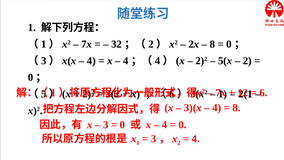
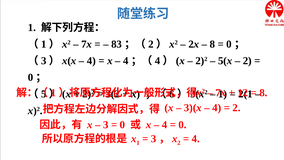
32: 32 -> 83 (117, 44)
6: 6 -> 8 (263, 93)
8: 8 -> 2 (237, 108)
